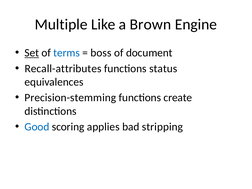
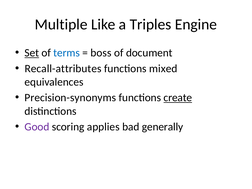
Brown: Brown -> Triples (151, 24)
status: status -> mixed (163, 69)
Precision-stemming: Precision-stemming -> Precision-synonyms (70, 98)
create underline: none -> present (178, 98)
Good colour: blue -> purple (37, 127)
stripping: stripping -> generally (163, 127)
